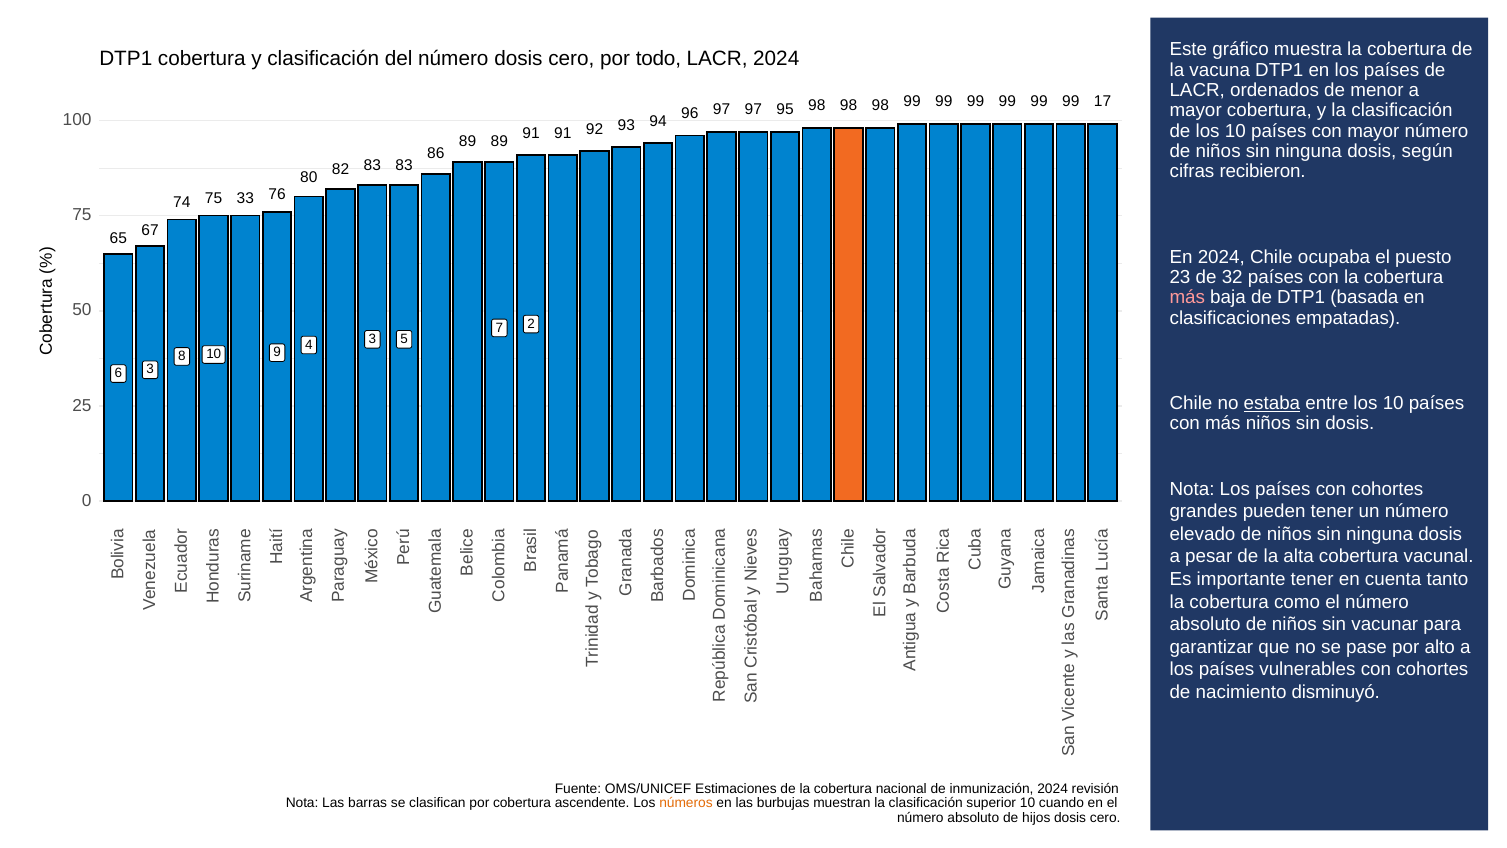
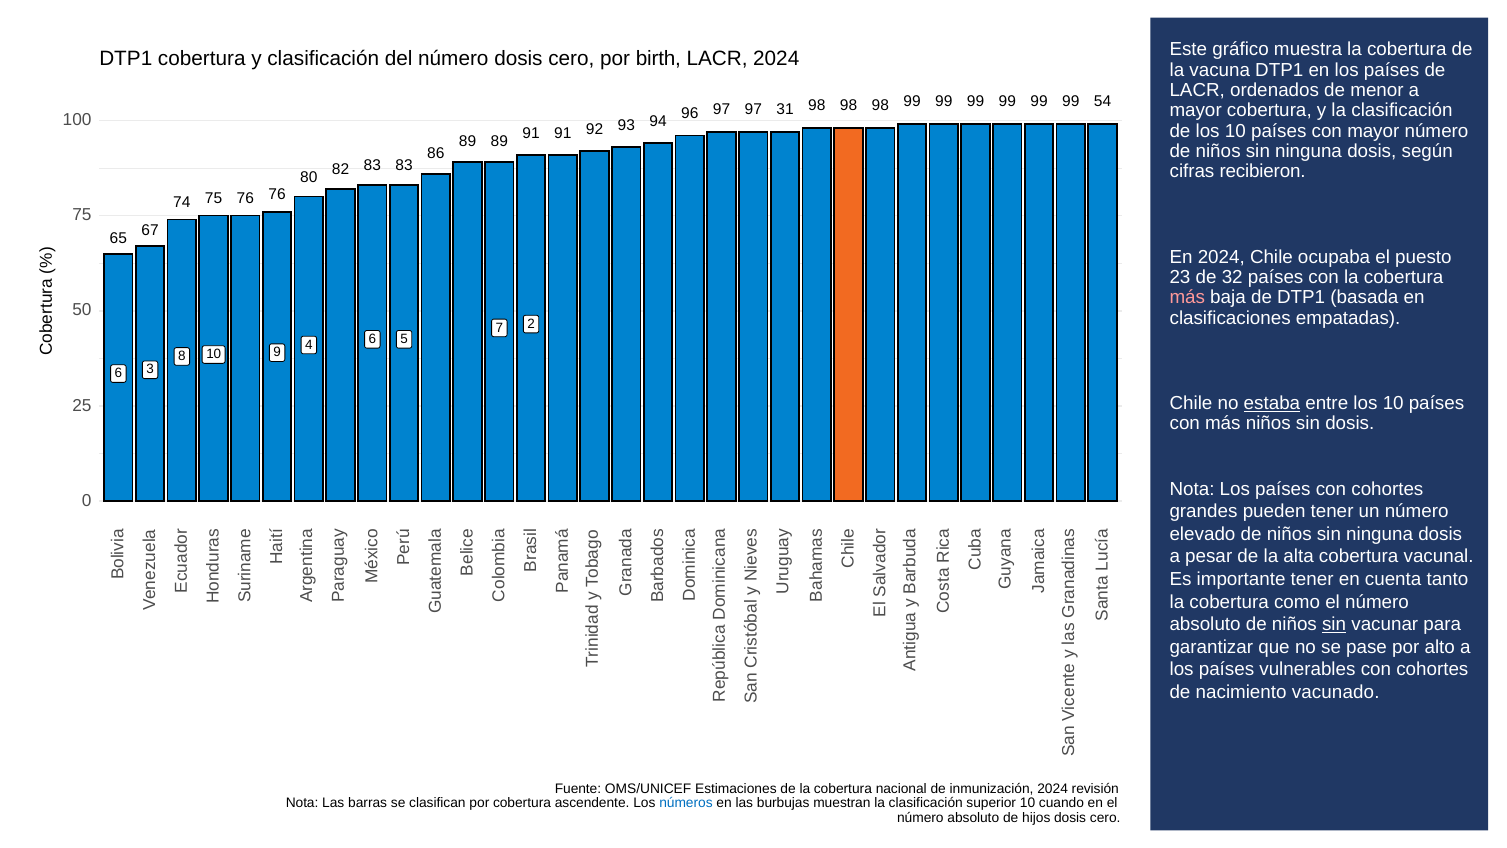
todo: todo -> birth (658, 58)
17: 17 -> 54 (1103, 101)
95: 95 -> 31 (785, 109)
75 33: 33 -> 76 (245, 198)
4 3: 3 -> 6 (372, 339)
sin underline: none -> present (1334, 624)
disminuyó: disminuyó -> vacunado (1336, 692)
números colour: orange -> blue (686, 803)
